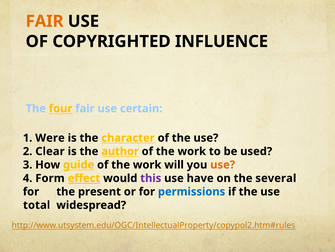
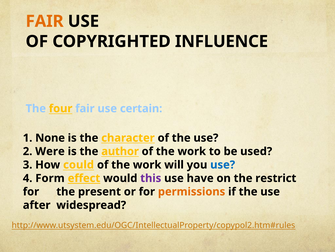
Were: Were -> None (50, 138)
Clear: Clear -> Were (50, 151)
guide: guide -> could (79, 164)
use colour: orange -> blue (223, 164)
several: several -> restrict (276, 178)
permissions colour: blue -> orange (192, 191)
total: total -> after (37, 205)
